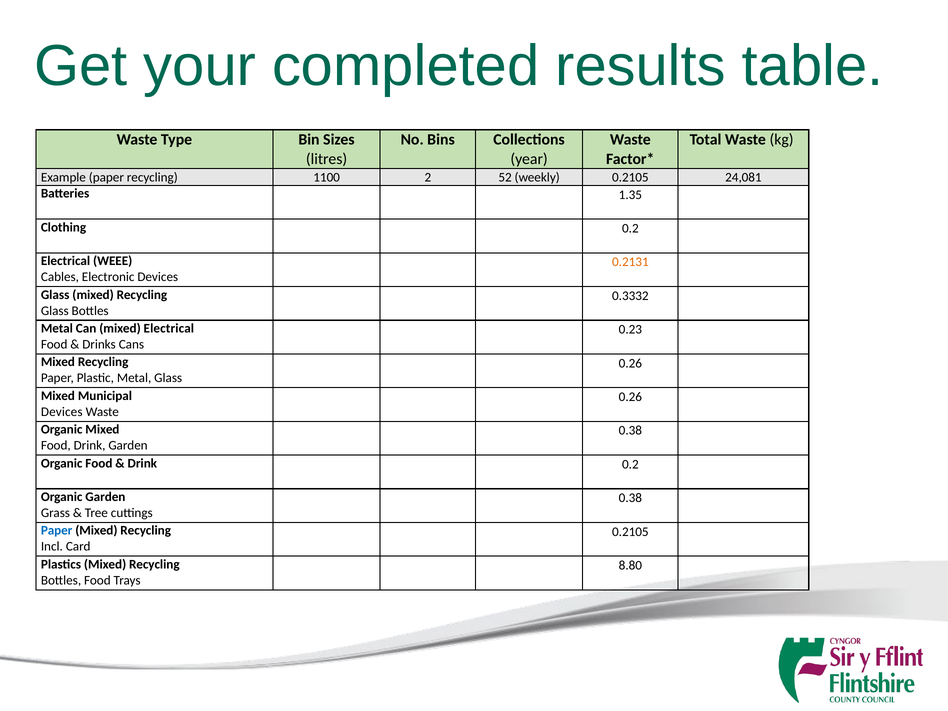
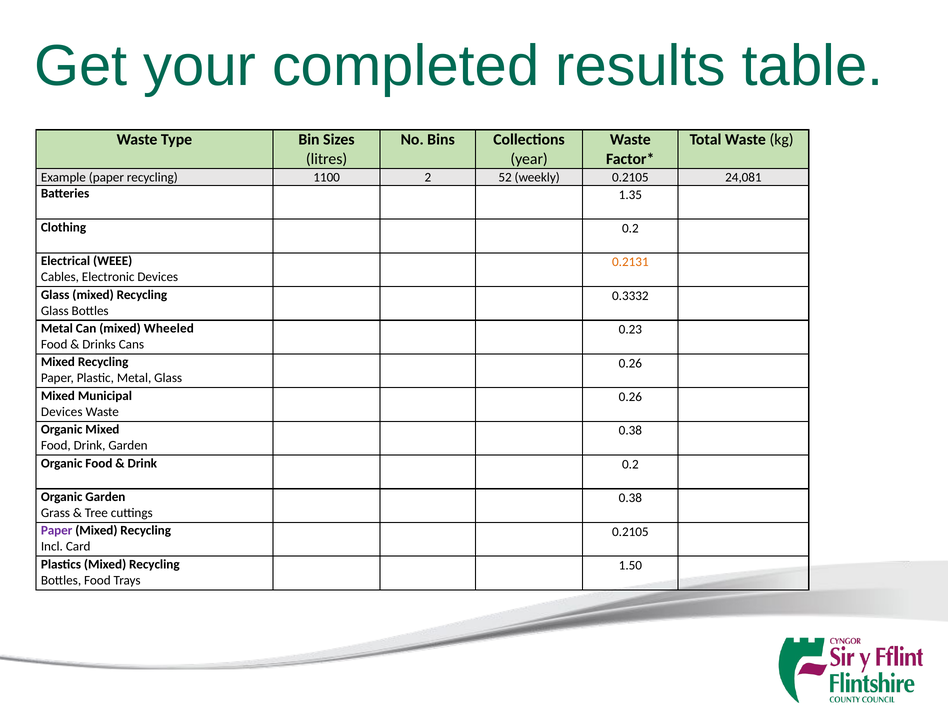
mixed Electrical: Electrical -> Wheeled (169, 328)
Paper colour: blue -> purple (57, 531)
8.80: 8.80 -> 1.50 (630, 565)
